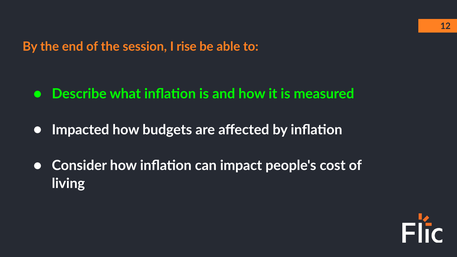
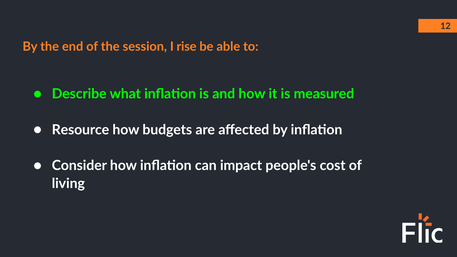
Impacted: Impacted -> Resource (80, 130)
